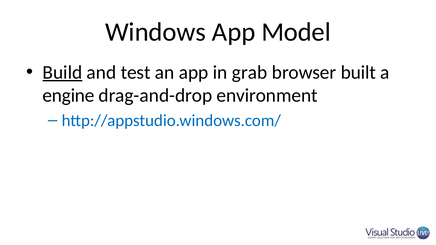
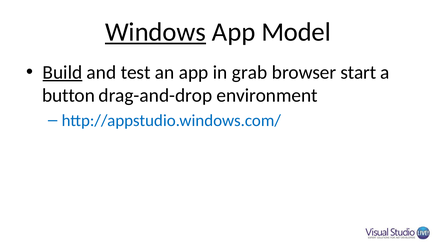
Windows underline: none -> present (155, 32)
built: built -> start (358, 72)
engine: engine -> button (68, 96)
